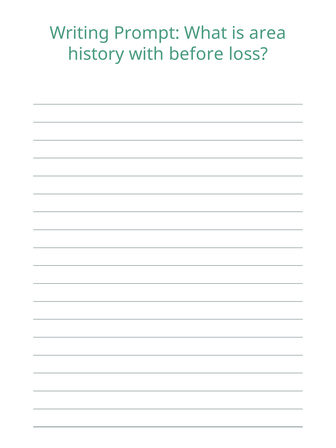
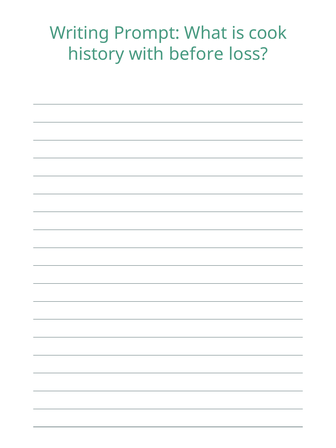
area: area -> cook (268, 33)
